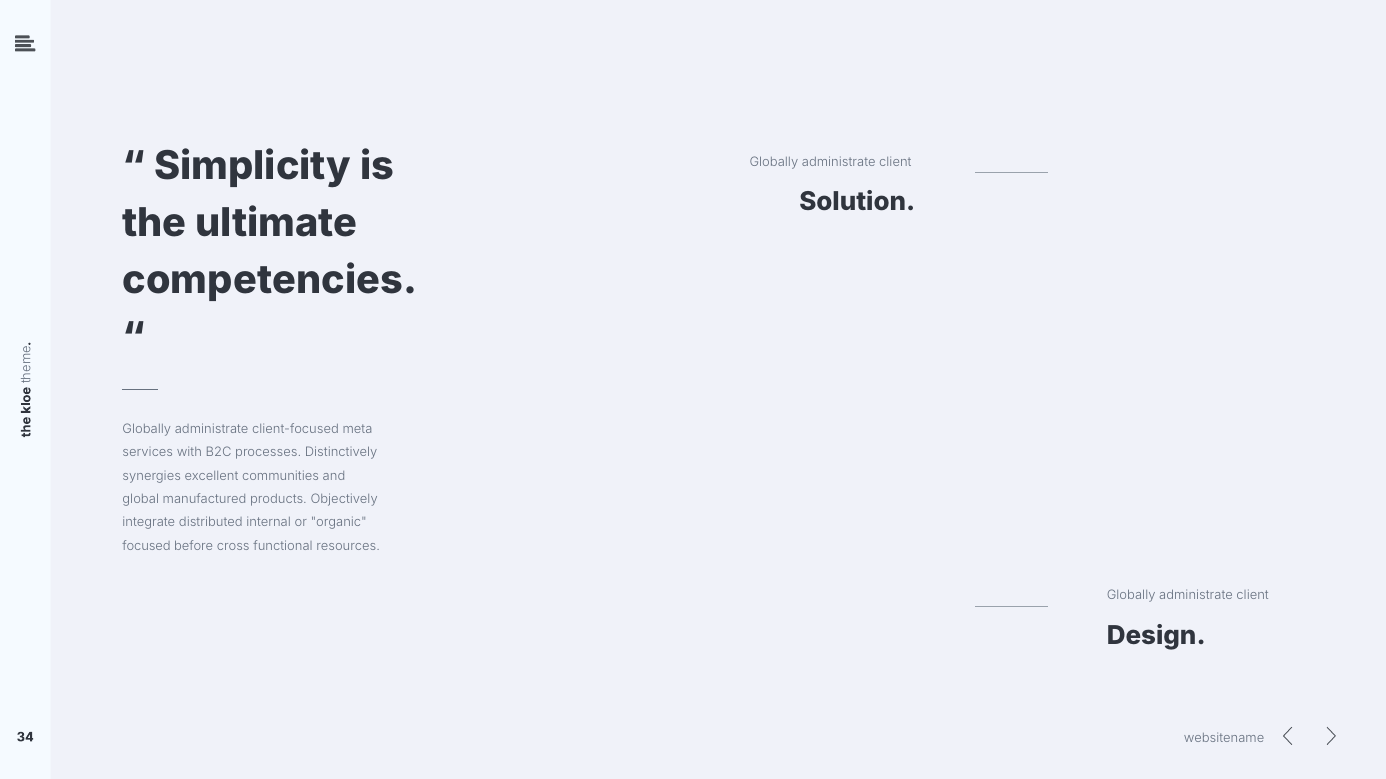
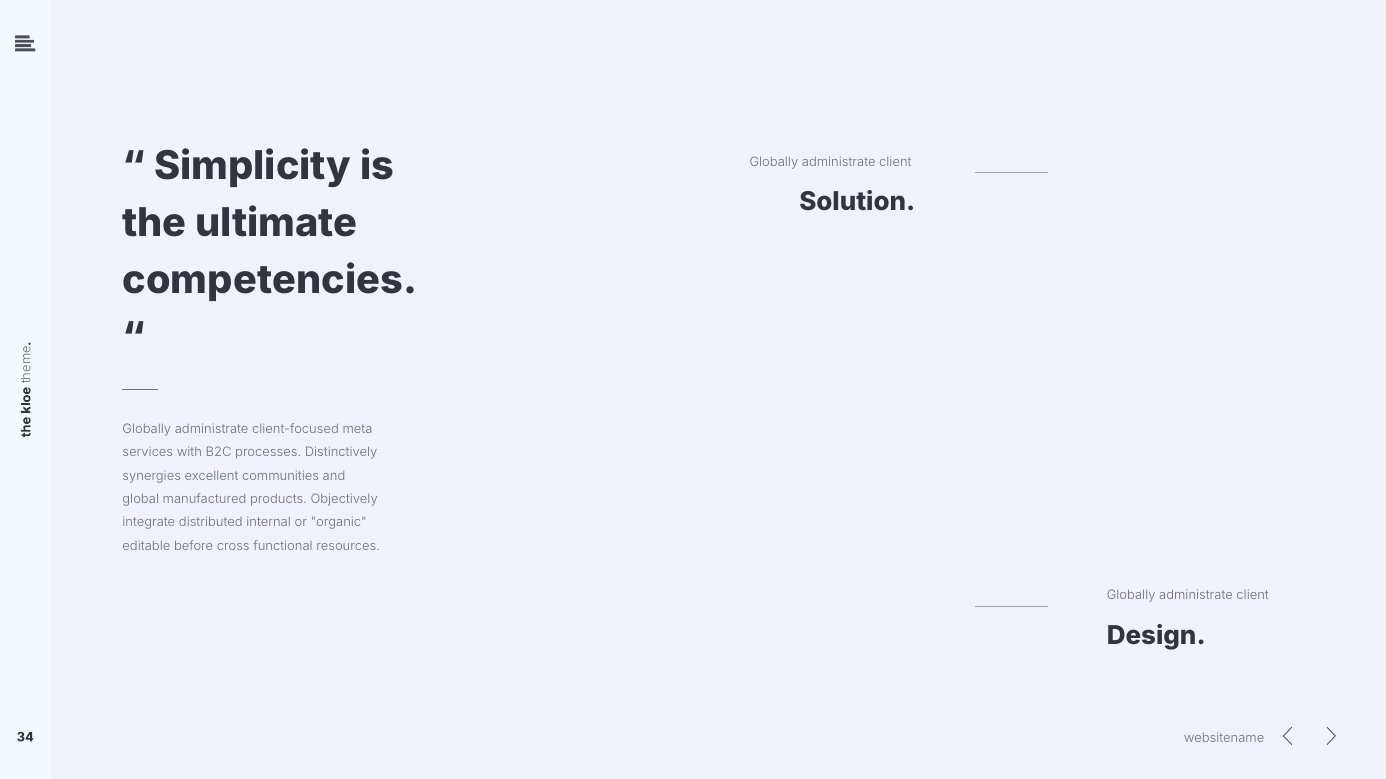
focused: focused -> editable (146, 546)
